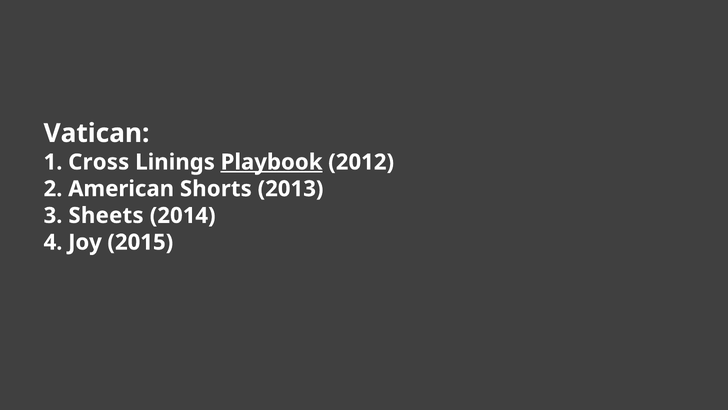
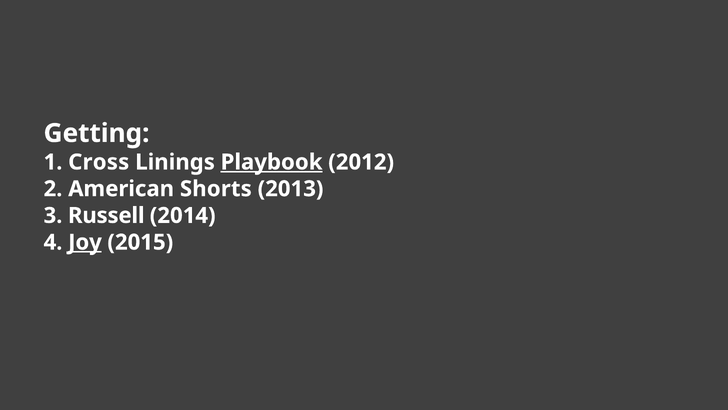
Vatican: Vatican -> Getting (97, 133)
Sheets: Sheets -> Russell (106, 215)
Joy underline: none -> present (85, 242)
